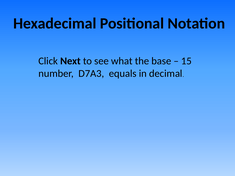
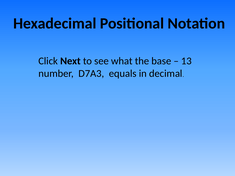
15: 15 -> 13 (186, 61)
